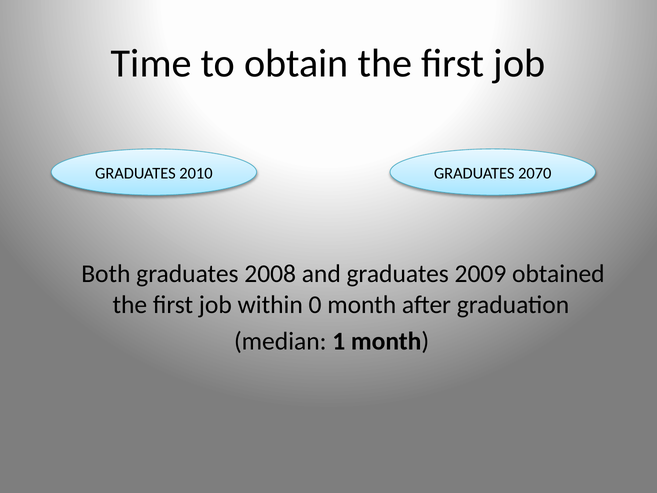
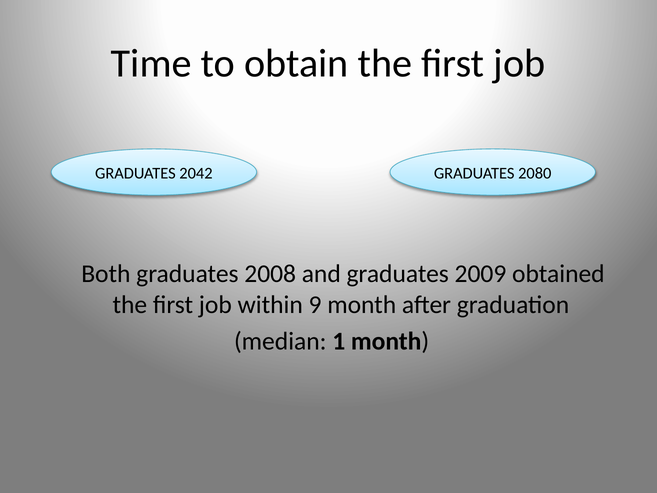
2010: 2010 -> 2042 (196, 173)
2070: 2070 -> 2080 (535, 173)
0: 0 -> 9 (315, 305)
